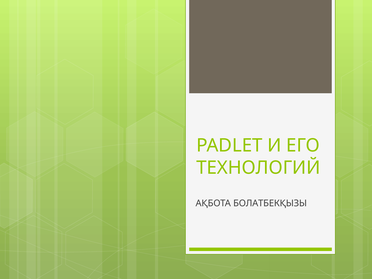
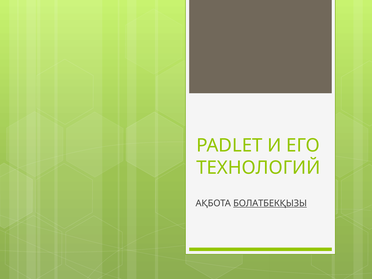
БОЛАТБЕКҚЫЗЫ underline: none -> present (270, 203)
